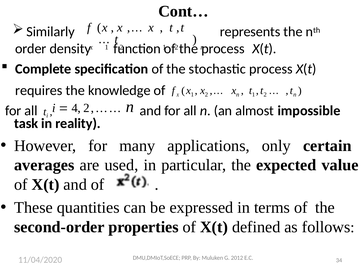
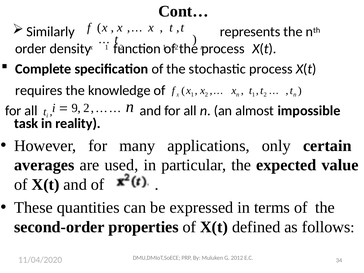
4: 4 -> 9 (76, 108)
